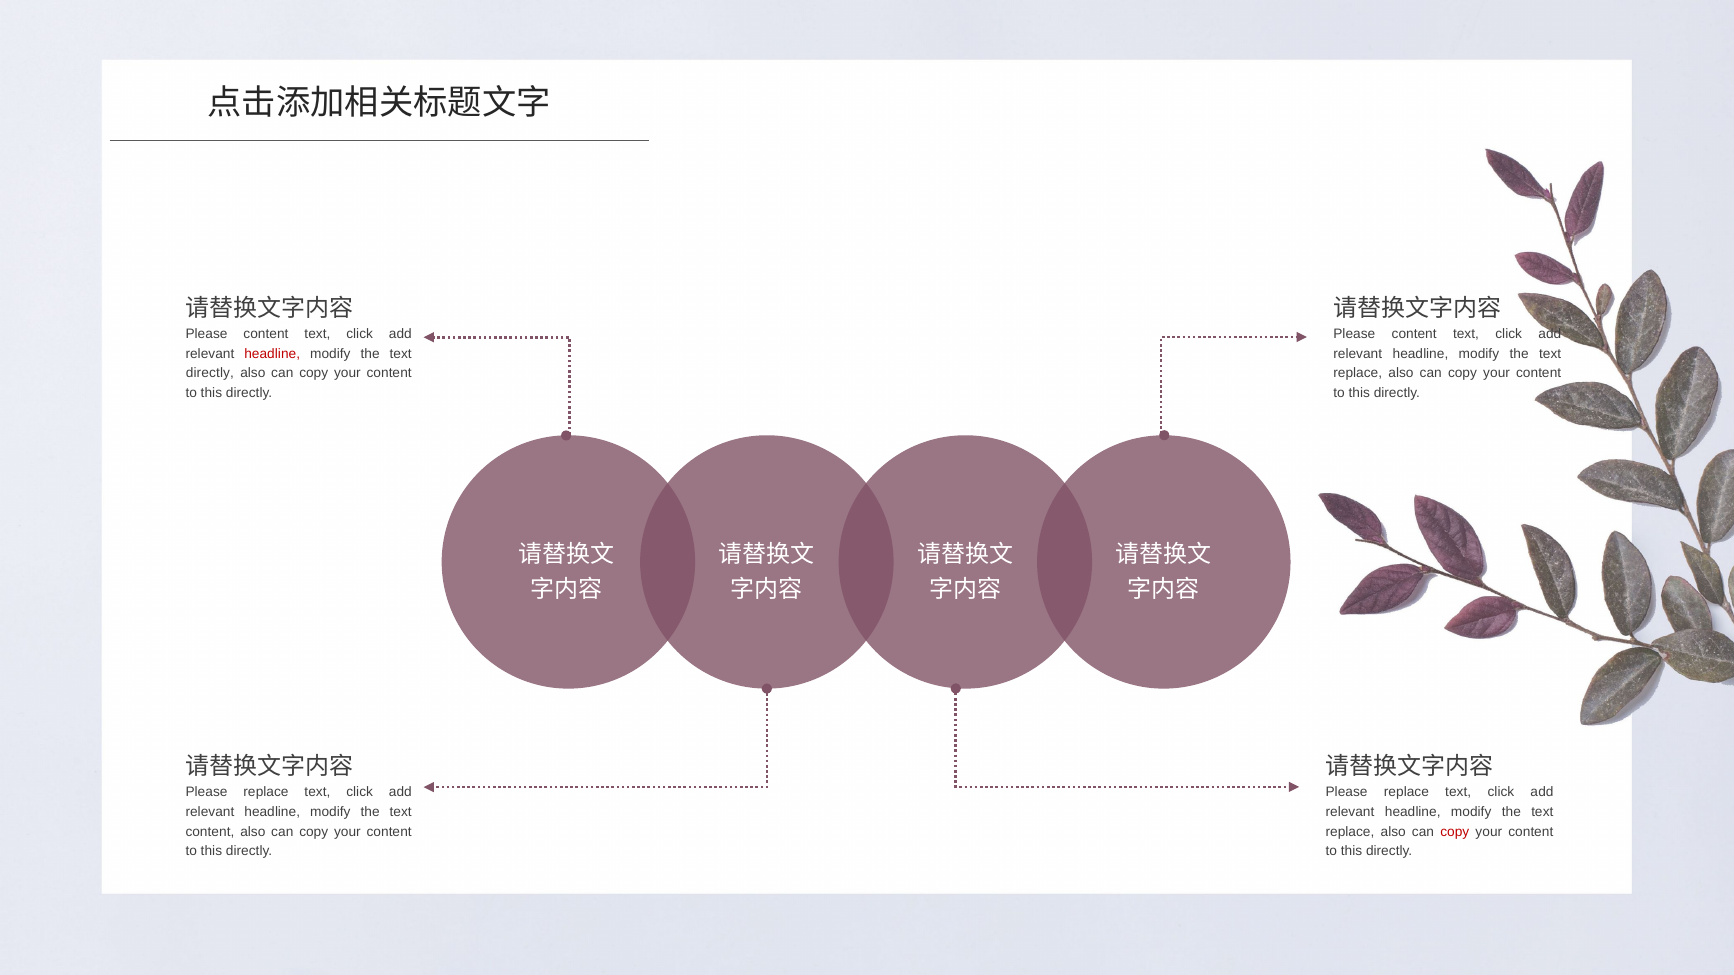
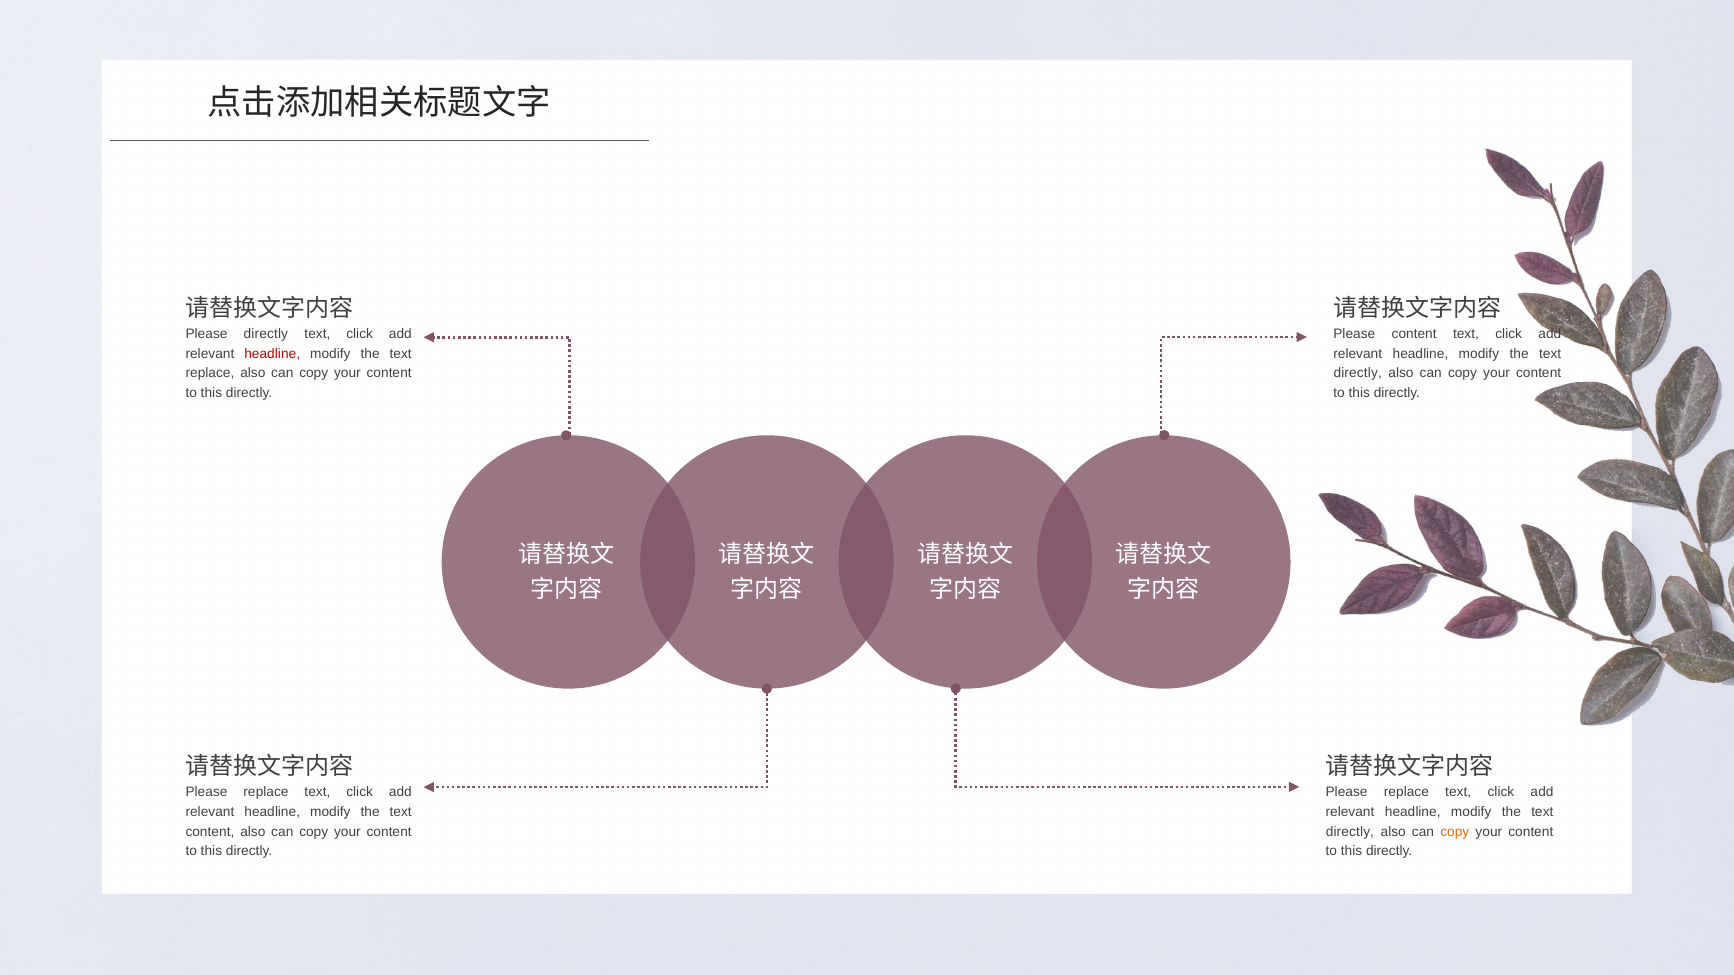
content: content -> directly (266, 334)
directly: directly -> replace (210, 373)
replace: replace -> directly (1358, 373)
replace: replace -> directly (1350, 832)
copy colour: red -> orange (1455, 832)
